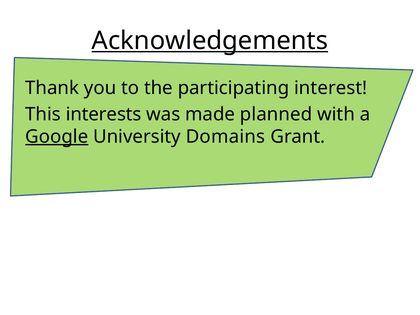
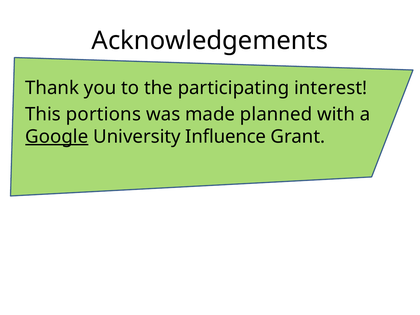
Acknowledgements underline: present -> none (210, 41)
interests: interests -> portions (103, 114)
Domains: Domains -> Influence (226, 137)
